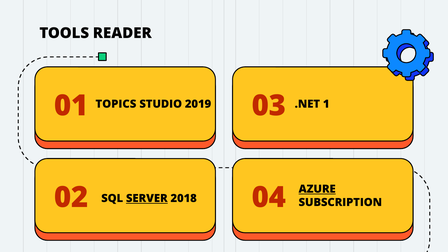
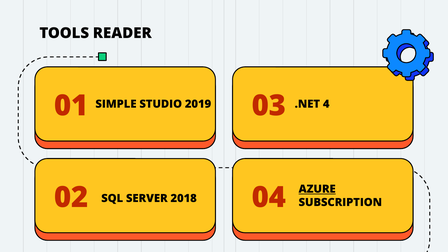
TOPICS: TOPICS -> SIMPLE (116, 104)
1: 1 -> 4 (326, 104)
SERVER underline: present -> none (147, 198)
